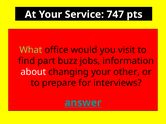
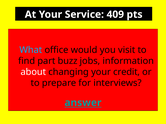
747: 747 -> 409 (115, 15)
What colour: light green -> light blue (31, 50)
other: other -> credit (127, 72)
